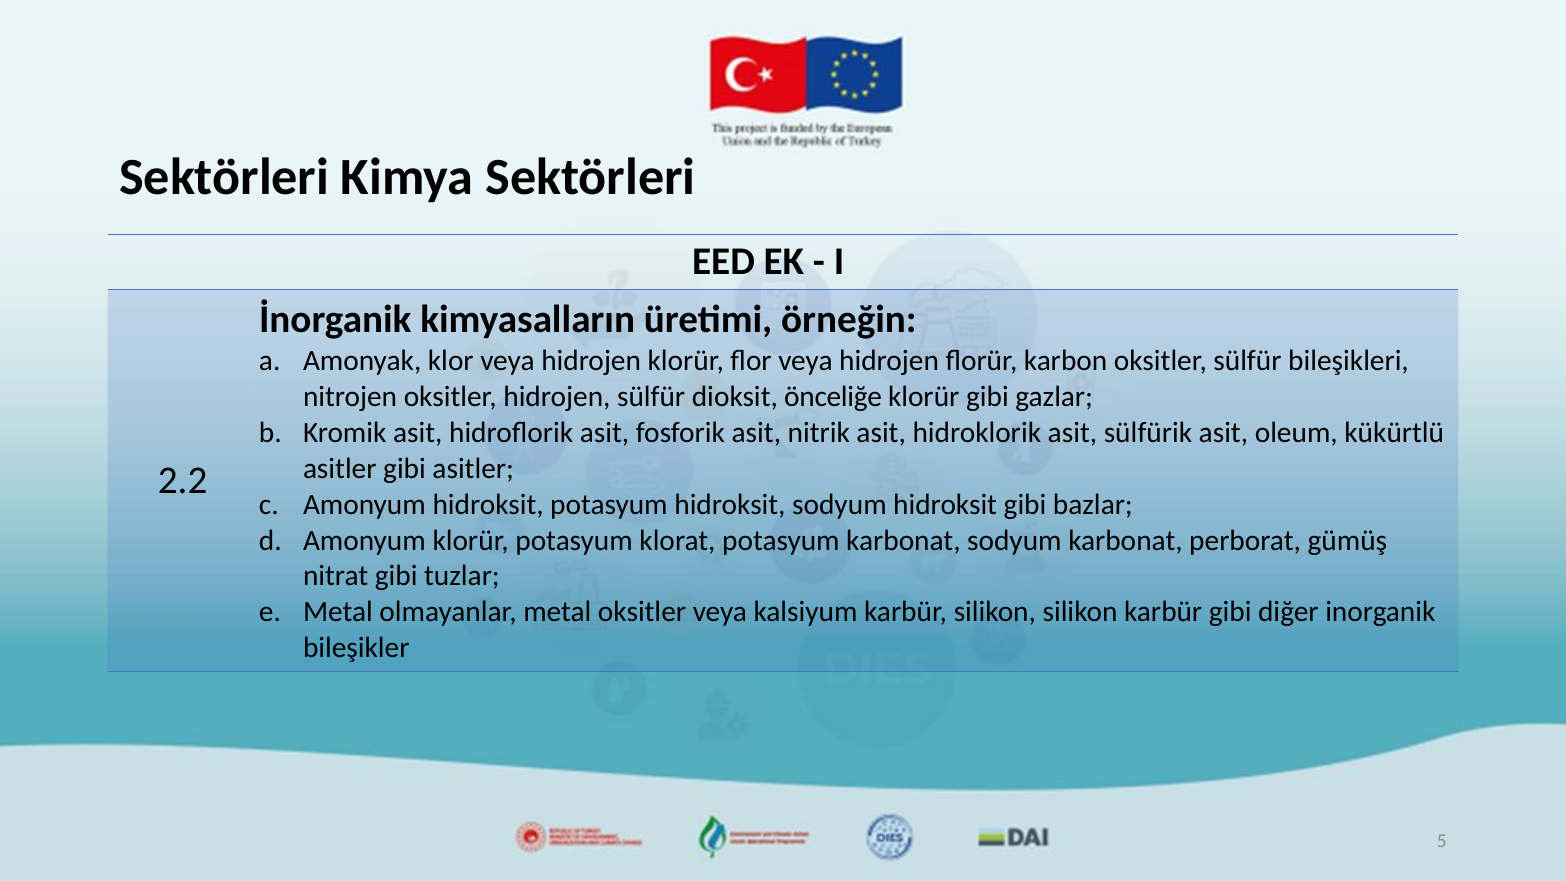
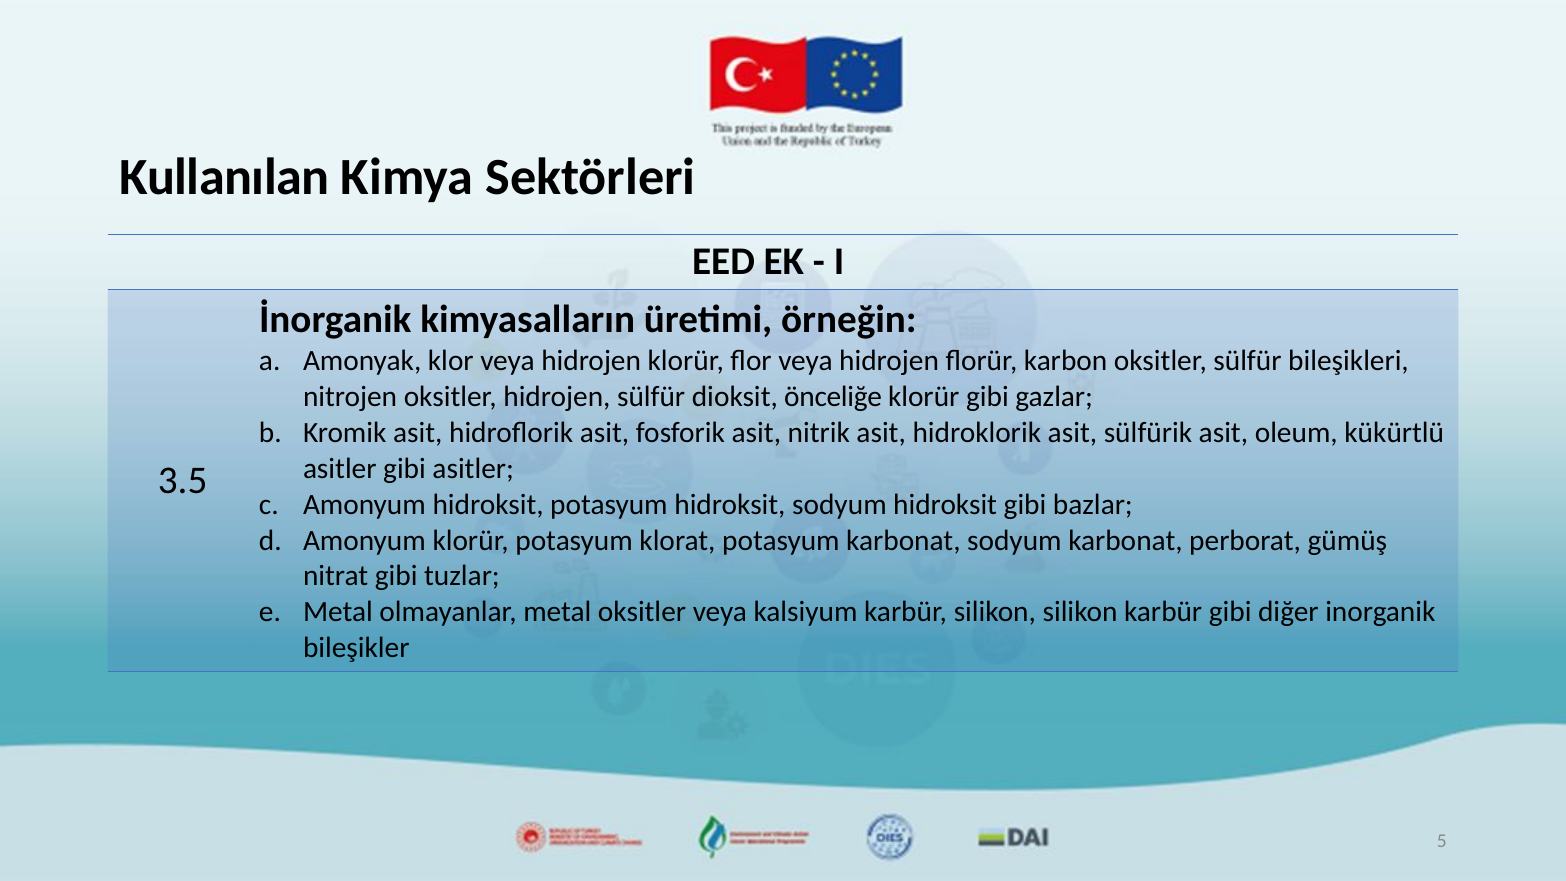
Sektörleri: Sektörleri -> Kullanılan (224, 178)
2.2: 2.2 -> 3.5 (183, 481)
